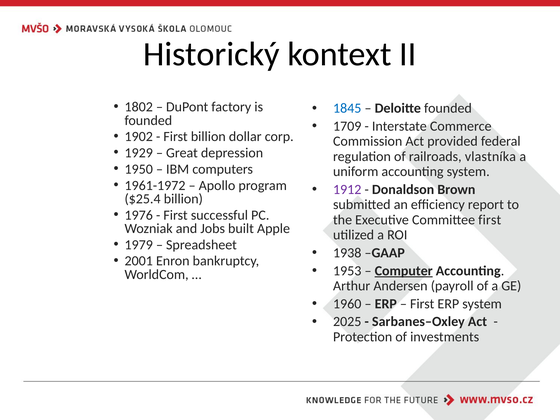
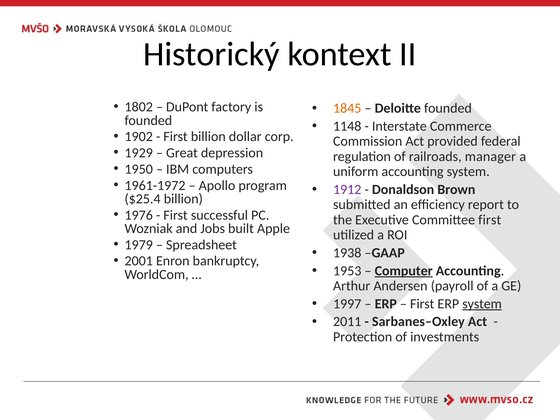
1845 colour: blue -> orange (347, 108)
1709: 1709 -> 1148 (347, 126)
vlastníka: vlastníka -> manager (490, 156)
1960: 1960 -> 1997 (347, 304)
system underline: none -> present (482, 304)
2025: 2025 -> 2011 (347, 322)
